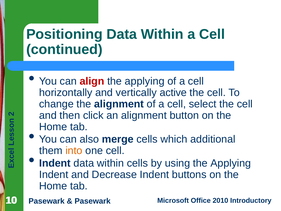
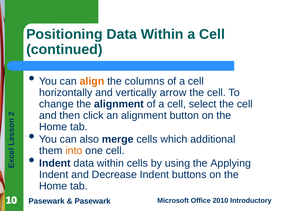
align colour: red -> orange (92, 81)
applying: applying -> columns (145, 81)
active: active -> arrow (173, 92)
